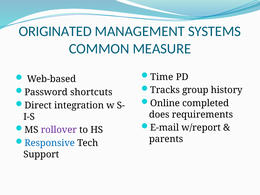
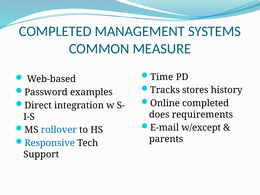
ORIGINATED: ORIGINATED -> COMPLETED (55, 31)
group: group -> stores (195, 90)
shortcuts: shortcuts -> examples (91, 92)
w/report: w/report -> w/except (201, 128)
rollover colour: purple -> blue (59, 130)
